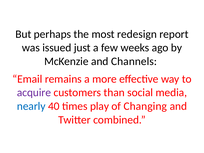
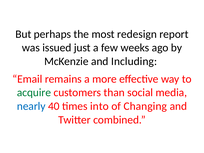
Channels: Channels -> Including (134, 61)
acquire colour: purple -> green (34, 93)
play: play -> into (99, 106)
